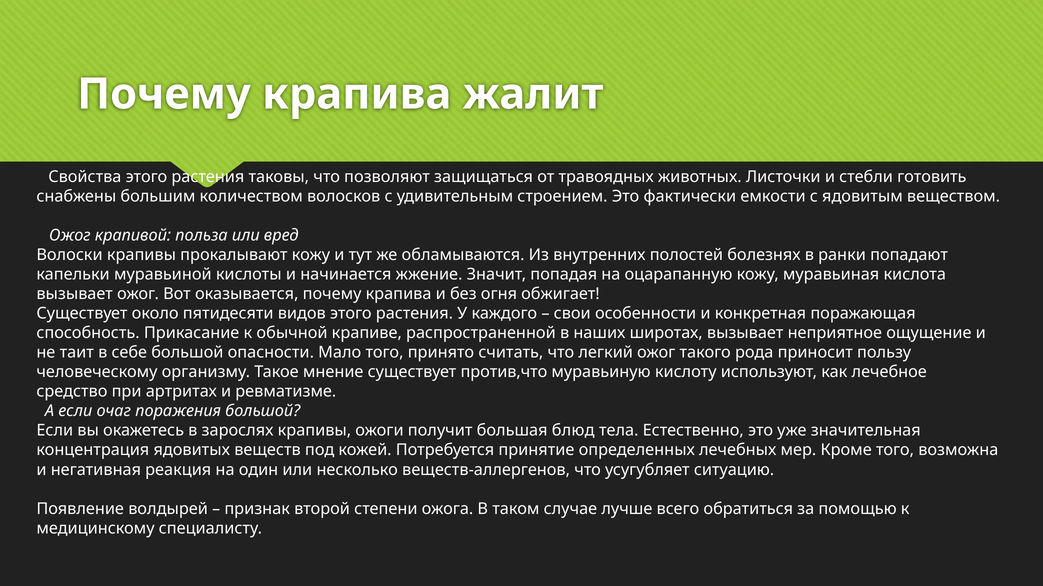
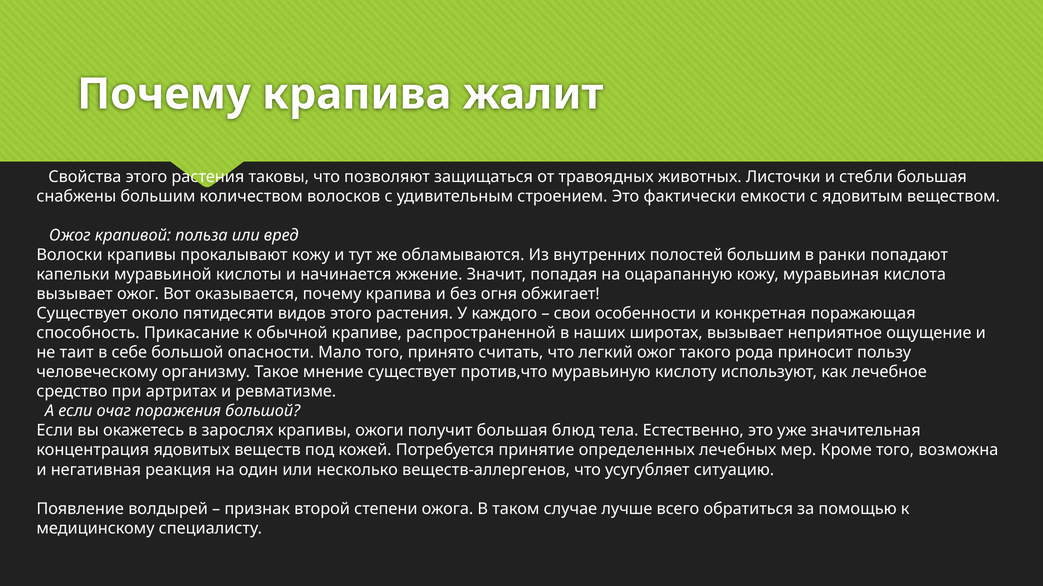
стебли готовить: готовить -> большая (932, 177)
полостей болезнях: болезнях -> большим (764, 255)
